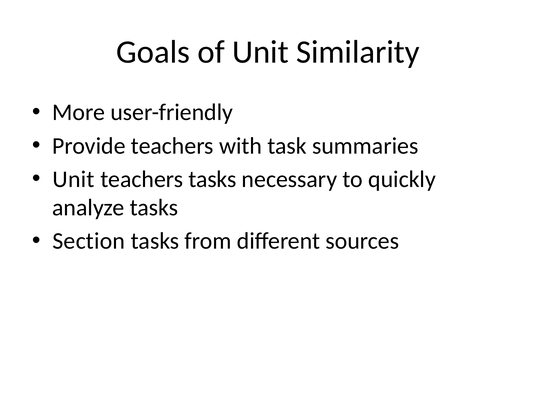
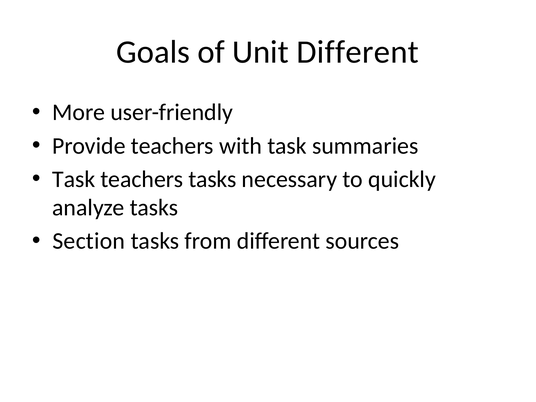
Unit Similarity: Similarity -> Different (358, 52)
Unit: Unit -> Task (74, 179)
